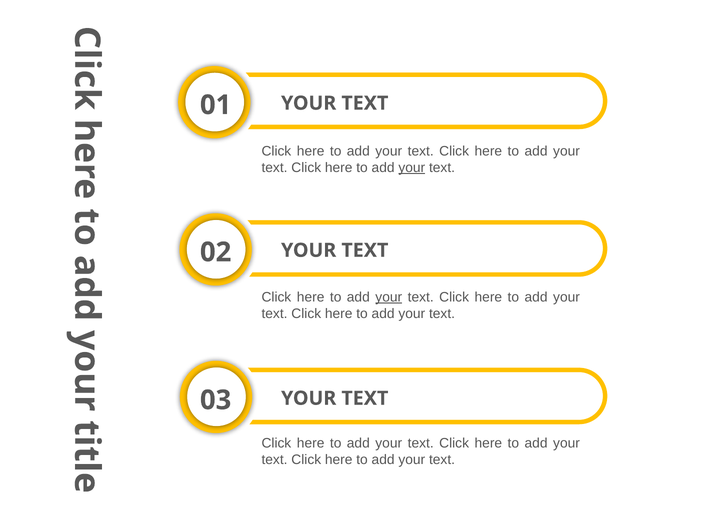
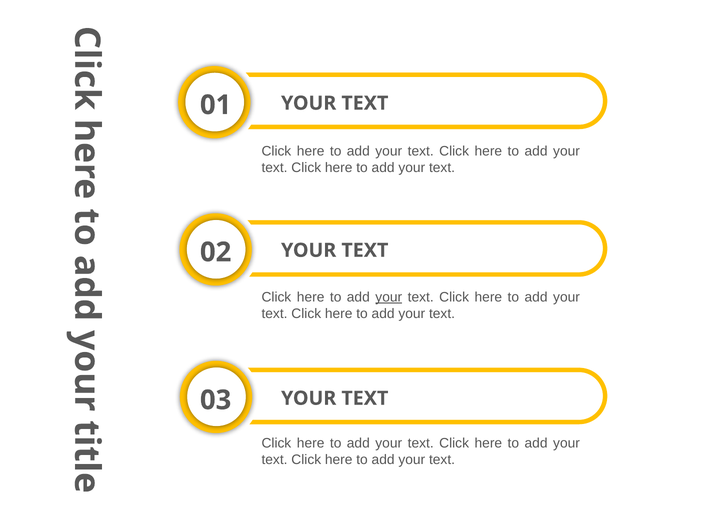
your underline: present -> none (412, 168)
